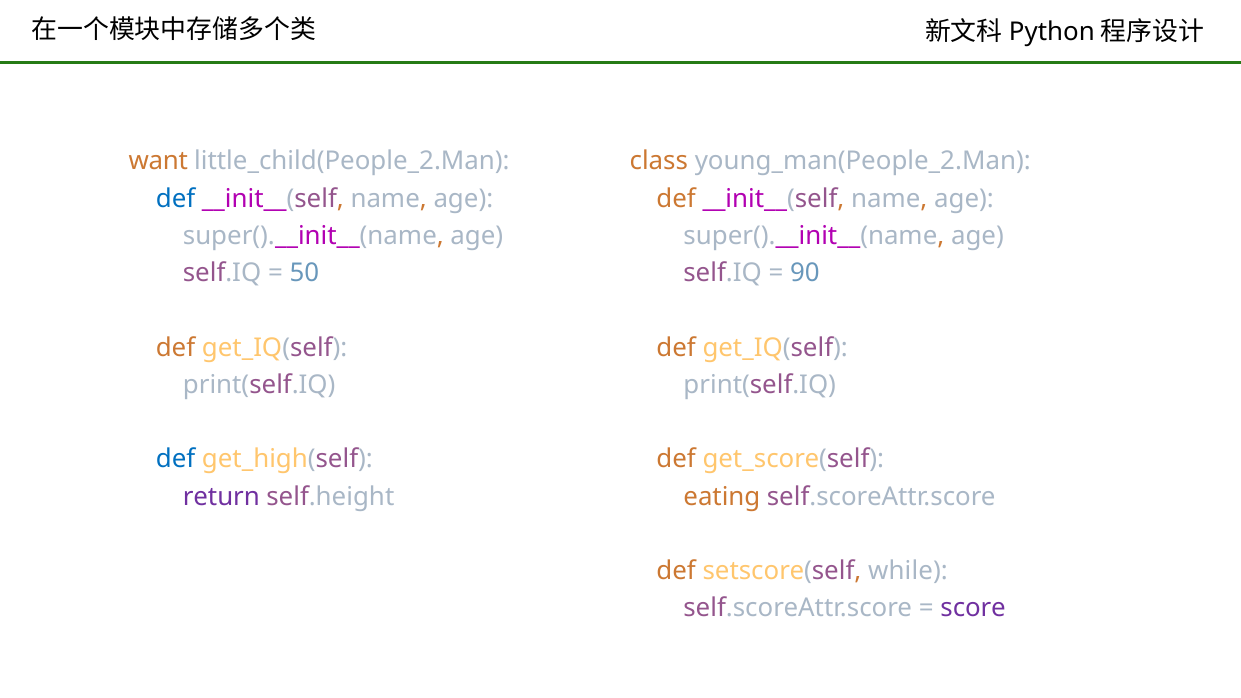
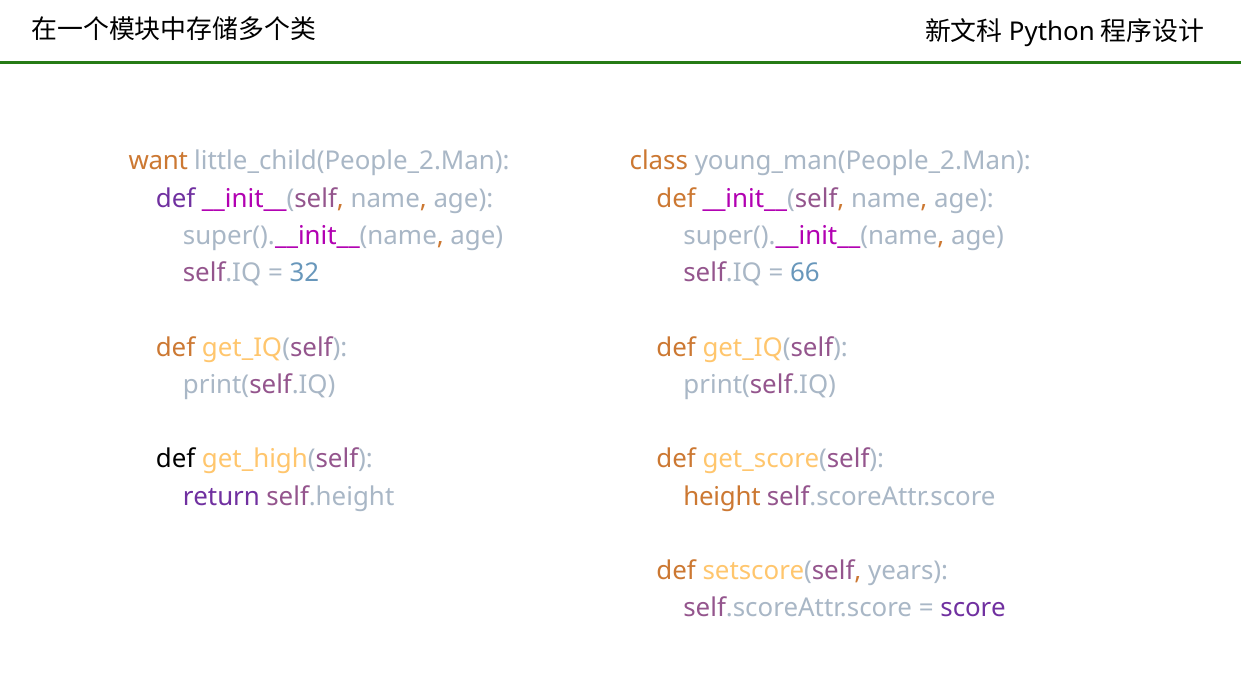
def colour: blue -> purple (176, 199)
50: 50 -> 32 (304, 273)
90: 90 -> 66 (805, 273)
def colour: blue -> black (176, 459)
eating: eating -> height (722, 497)
while: while -> years (908, 571)
